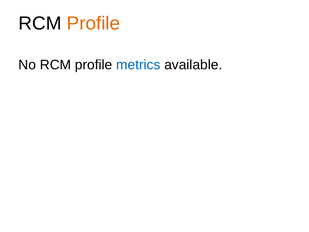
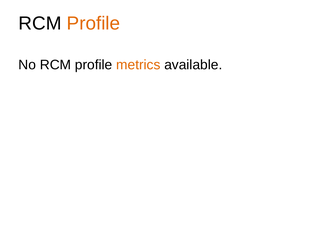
metrics colour: blue -> orange (138, 65)
